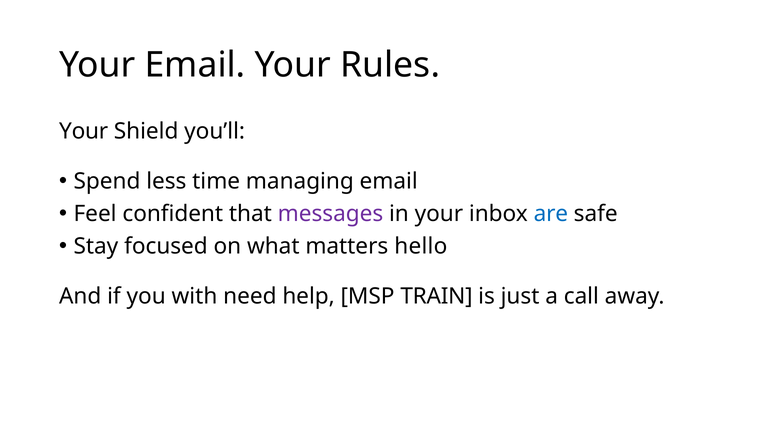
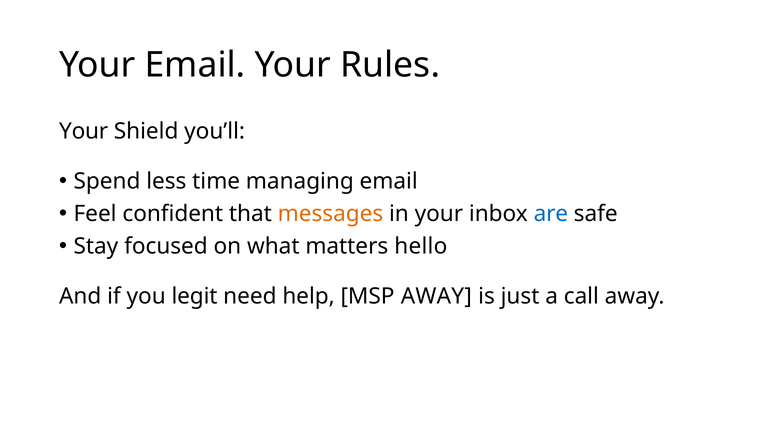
messages colour: purple -> orange (330, 214)
with: with -> legit (195, 296)
MSP TRAIN: TRAIN -> AWAY (436, 296)
